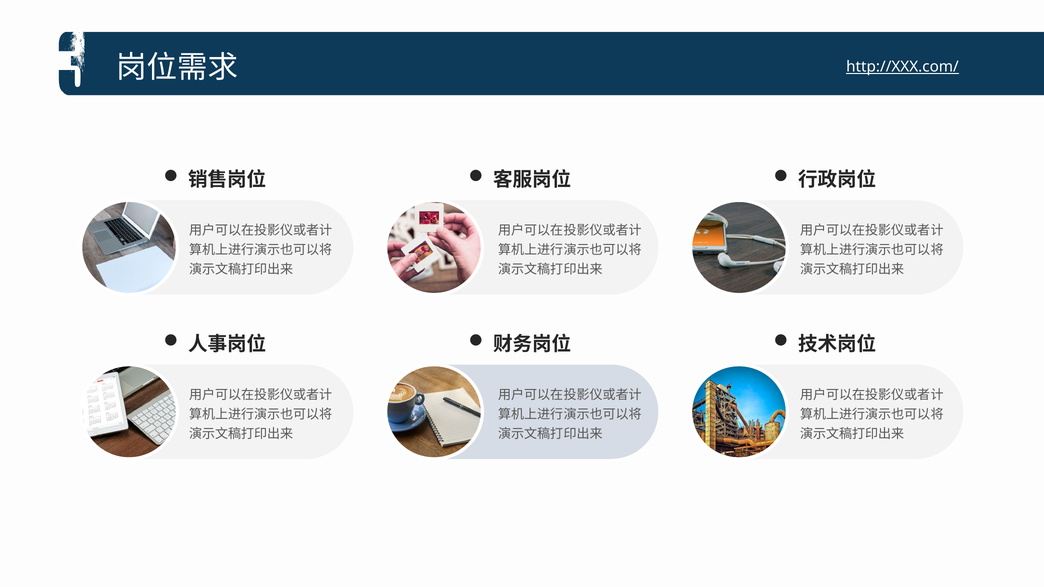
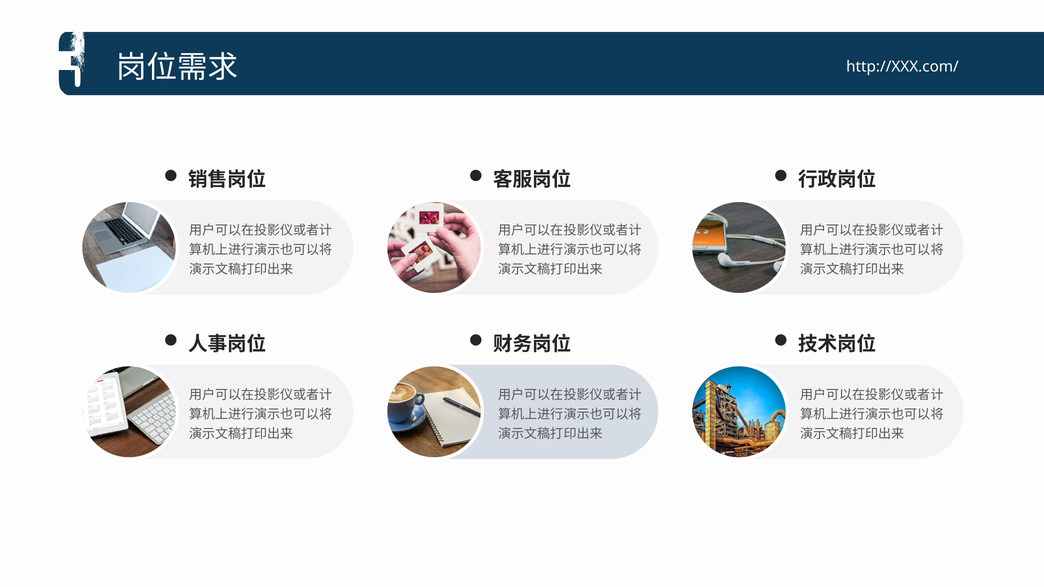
http://XXX.com/ underline: present -> none (902, 67)
